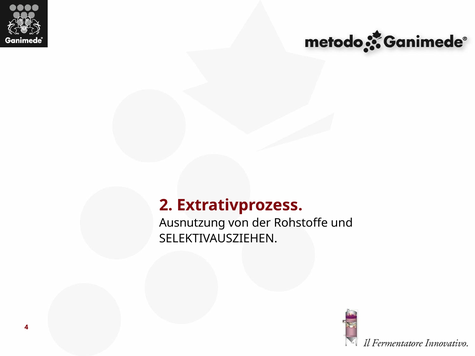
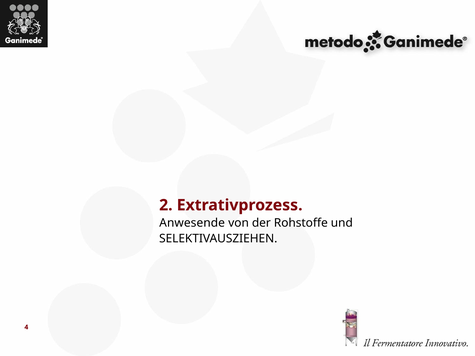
Ausnutzung: Ausnutzung -> Anwesende (192, 223)
